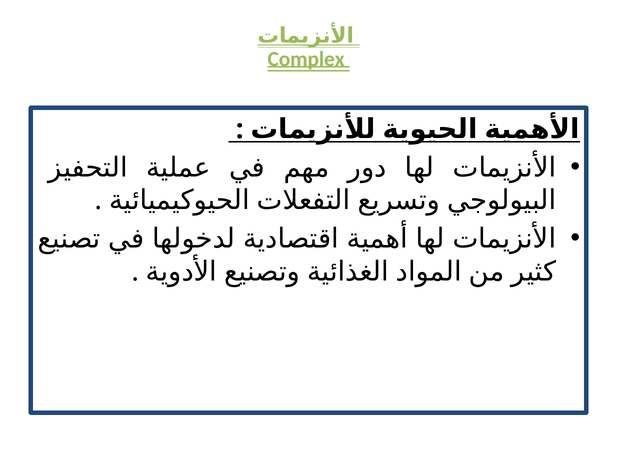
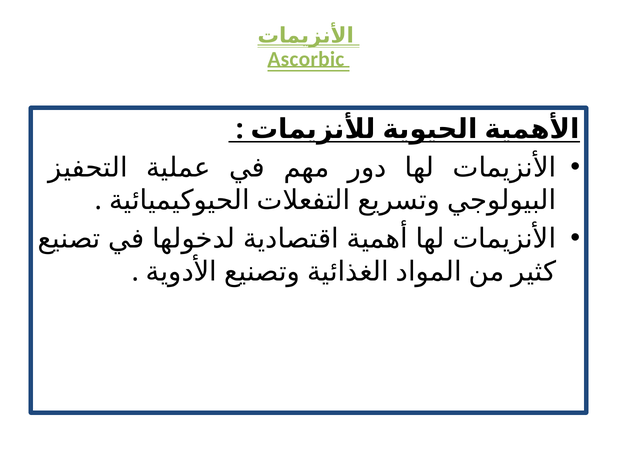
Complex: Complex -> Ascorbic (306, 59)
